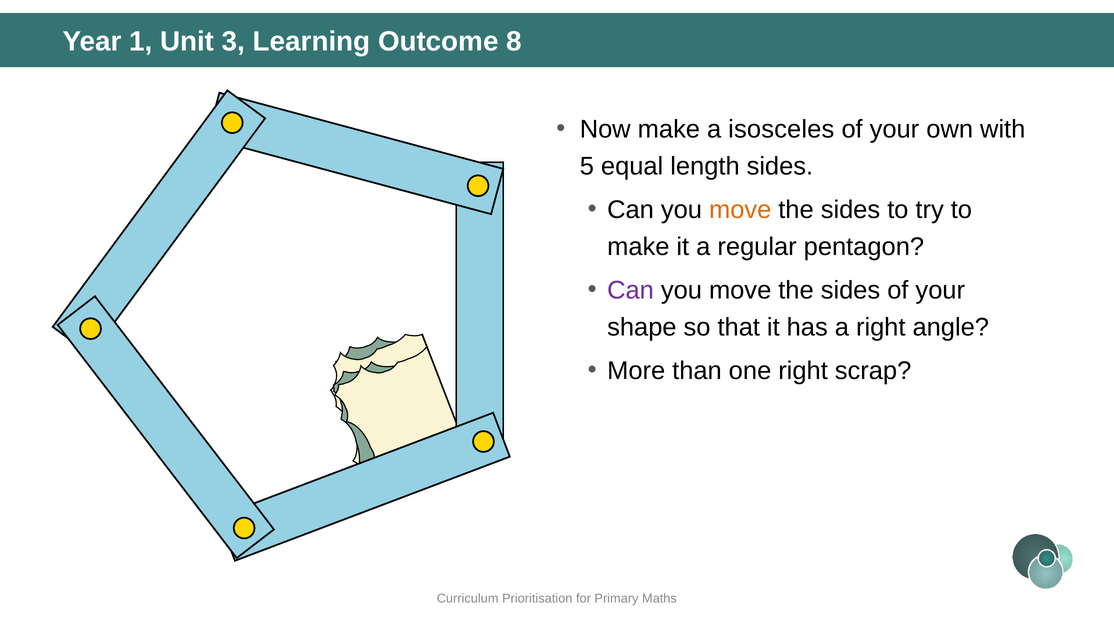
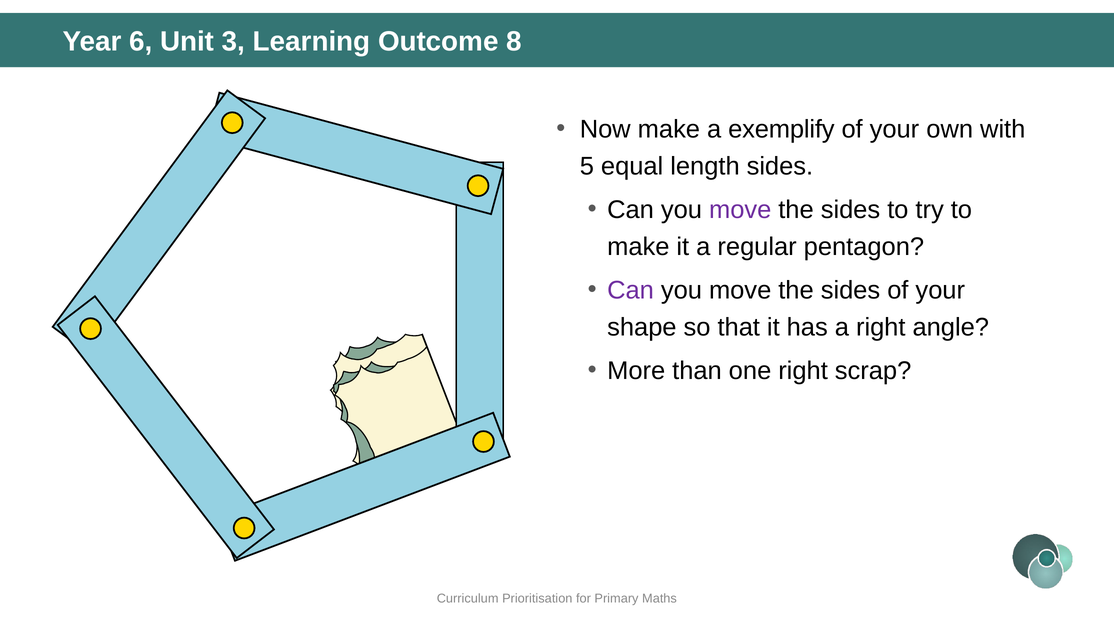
1: 1 -> 6 (141, 42)
isosceles: isosceles -> exemplify (781, 129)
move colour: orange -> purple (740, 210)
